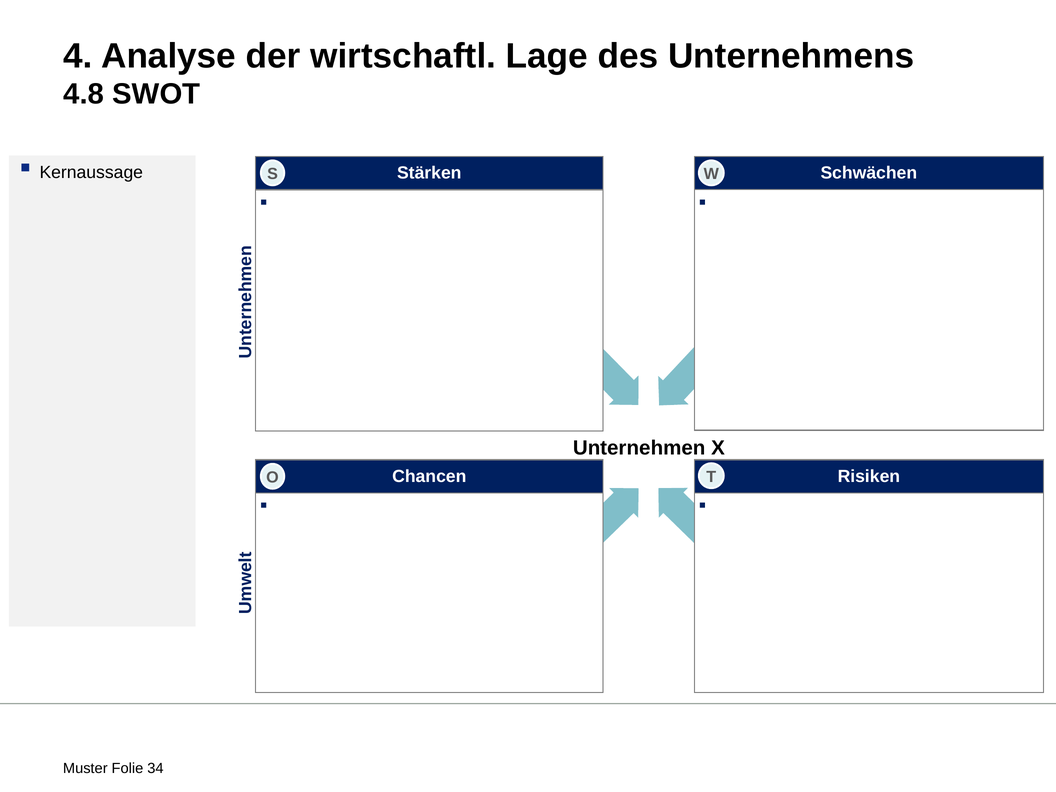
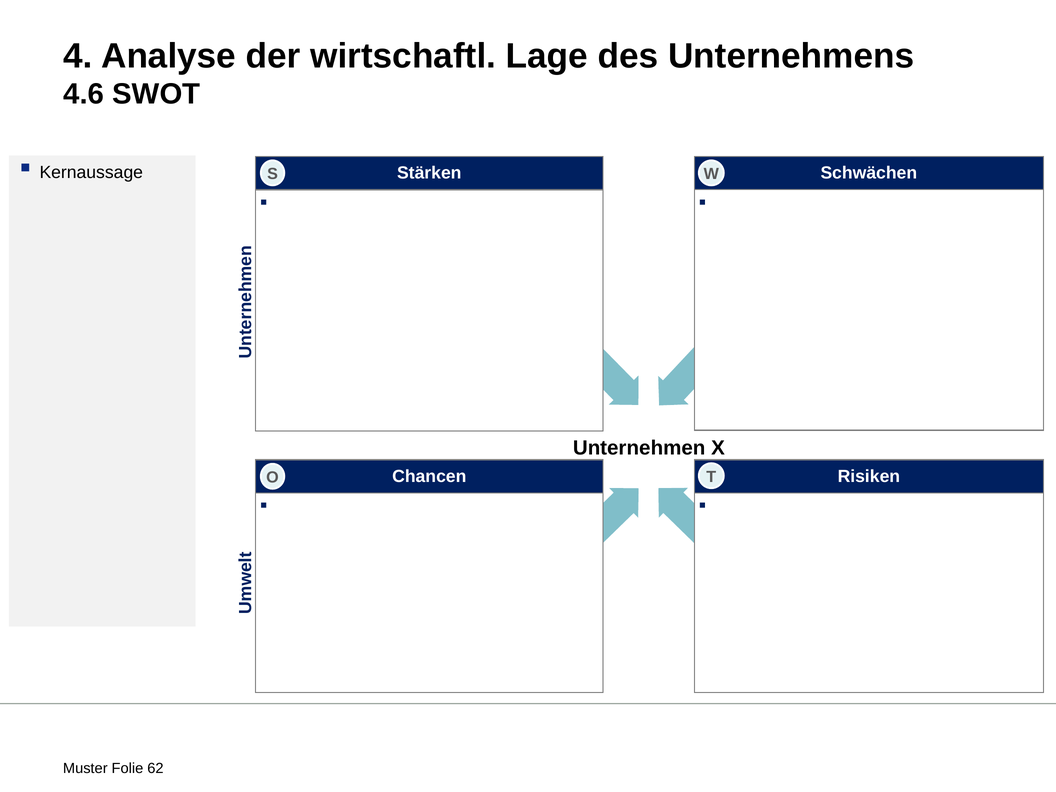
4.8: 4.8 -> 4.6 (84, 94)
34: 34 -> 62 (155, 769)
